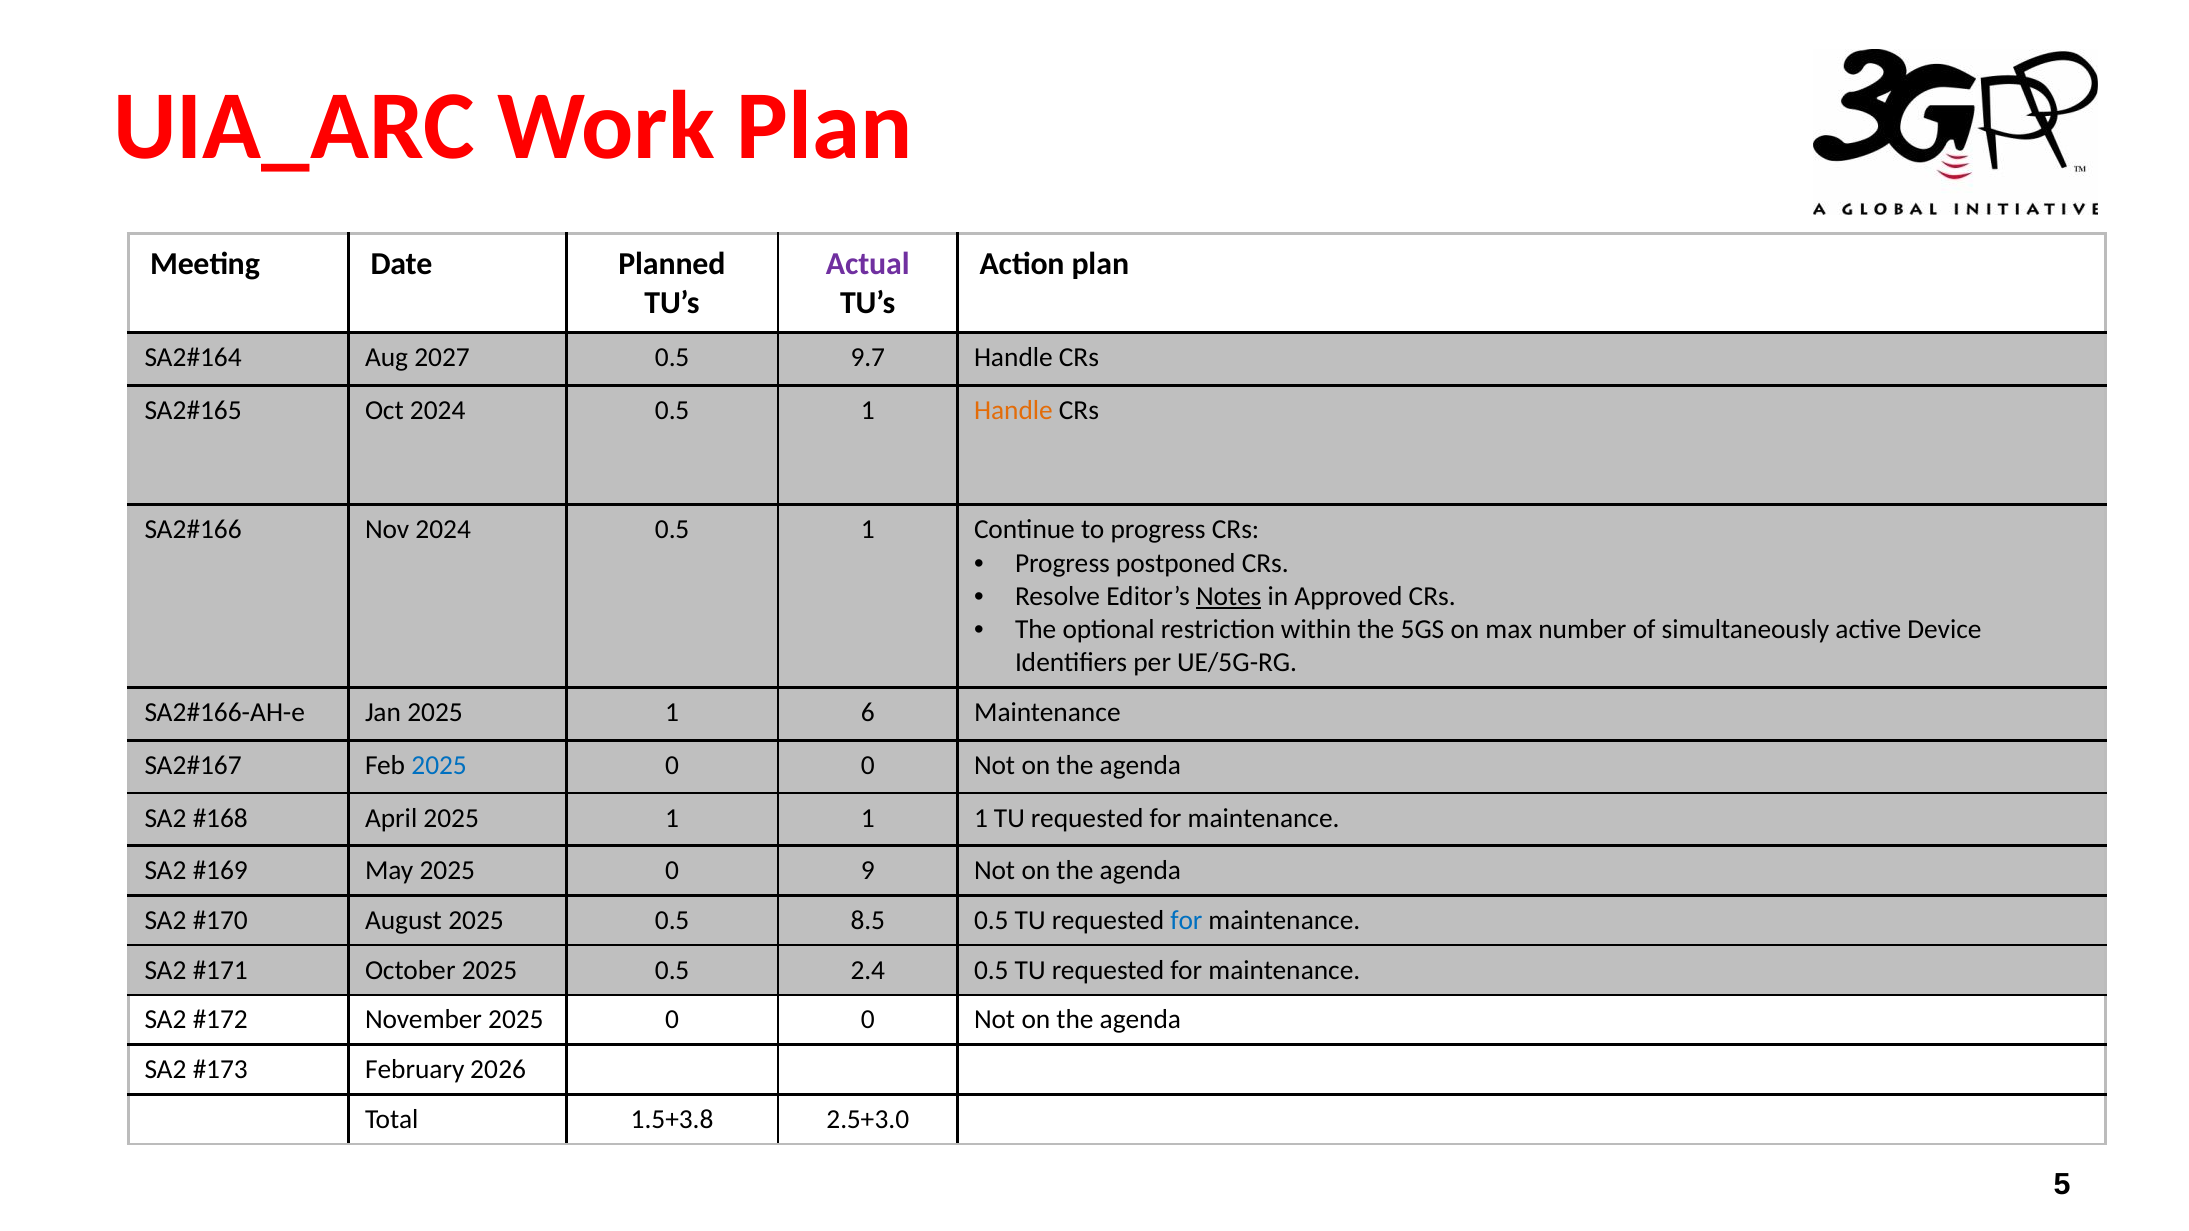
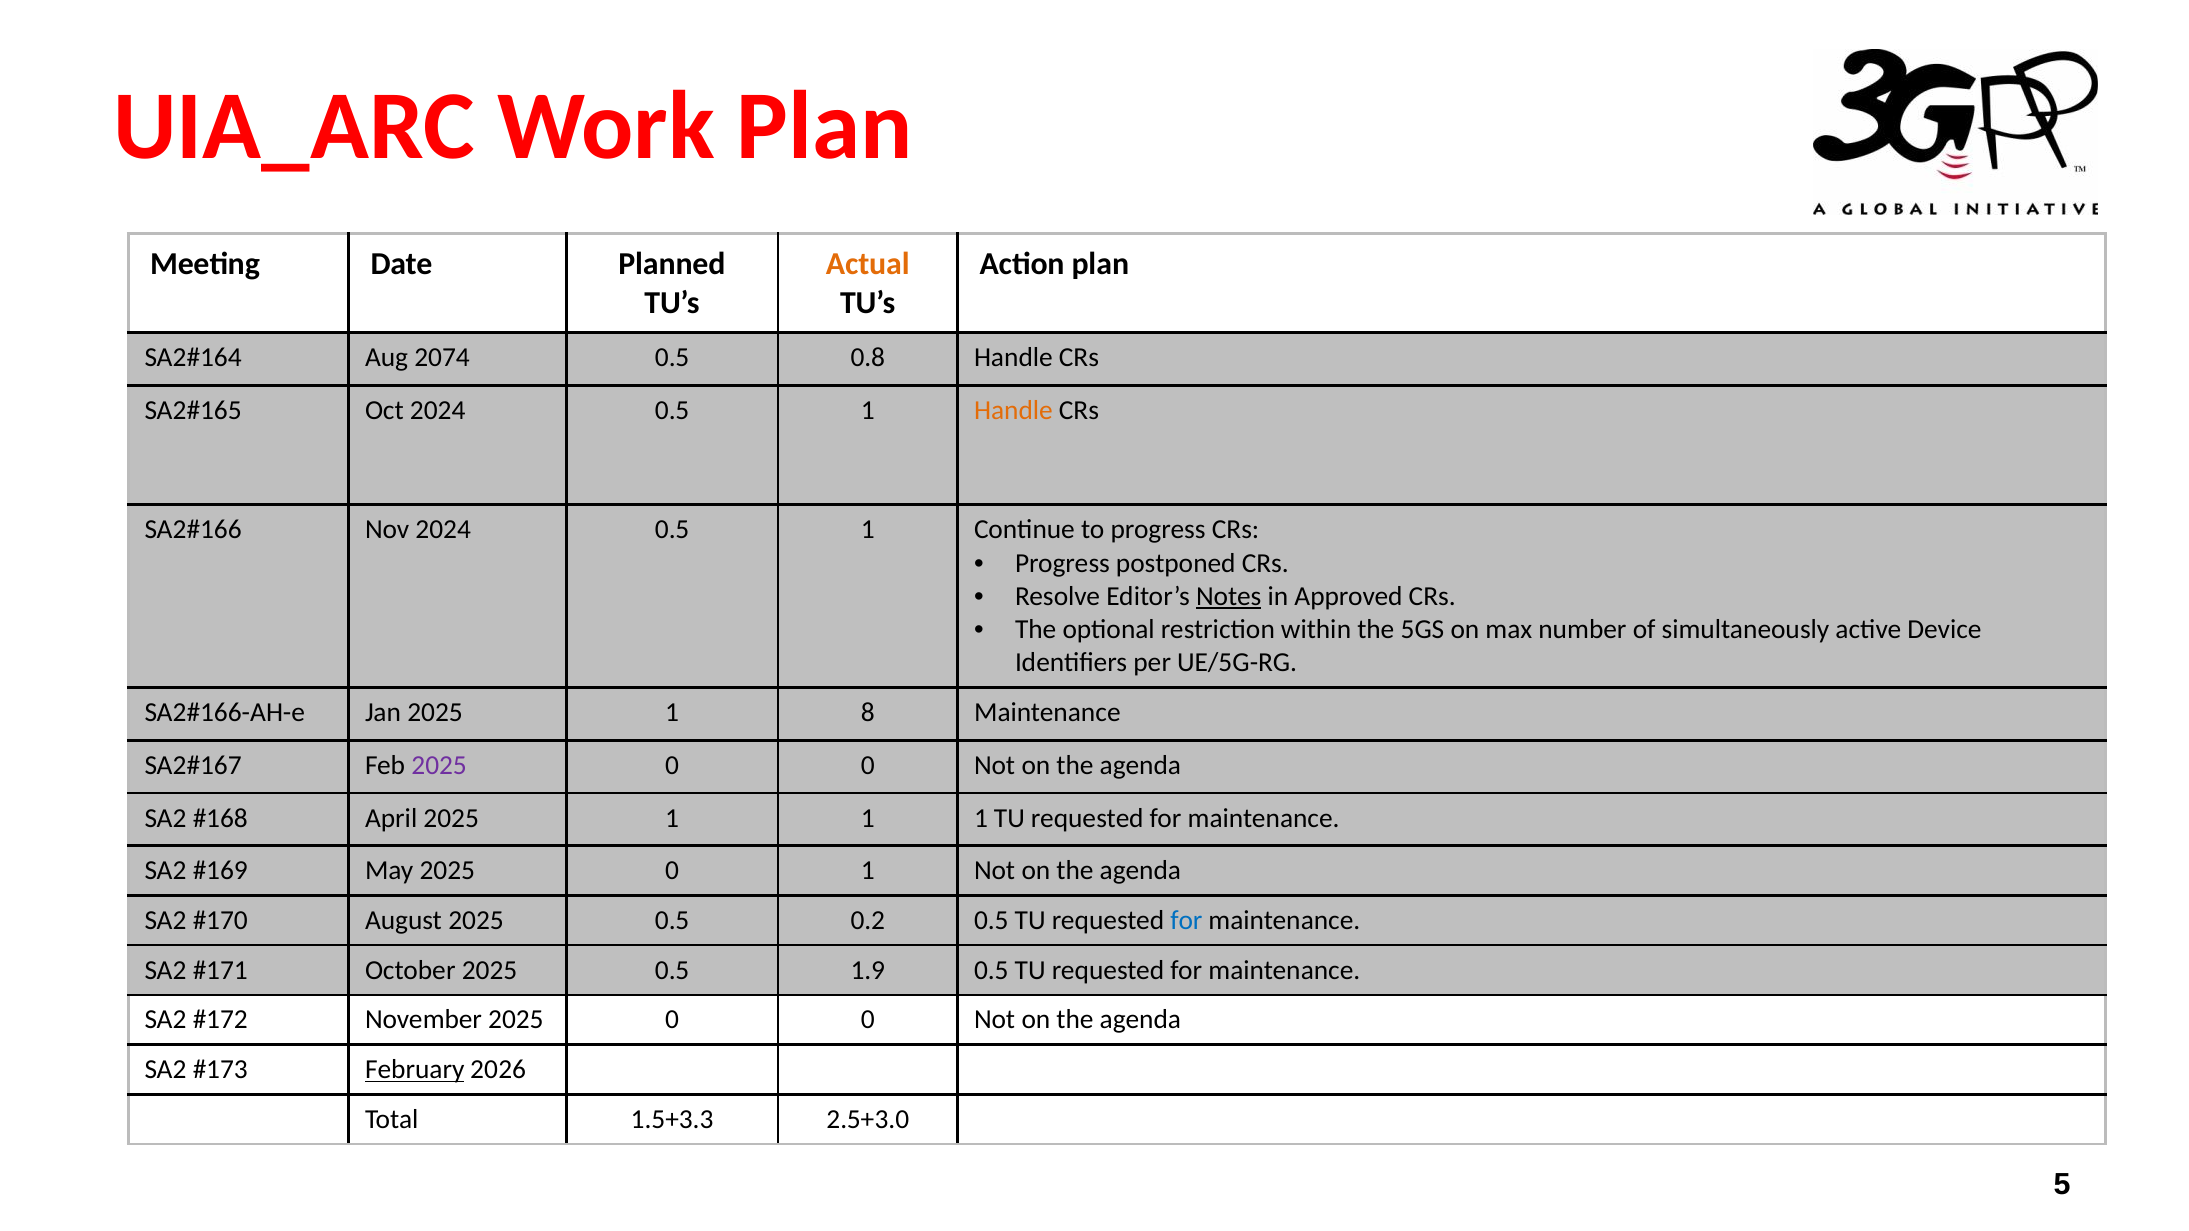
Actual colour: purple -> orange (868, 264)
2027: 2027 -> 2074 (442, 358)
9.7: 9.7 -> 0.8 (868, 358)
6: 6 -> 8 (868, 713)
2025 colour: blue -> purple (439, 766)
0 9: 9 -> 1 (868, 871)
8.5: 8.5 -> 0.2 (868, 921)
2.4: 2.4 -> 1.9 (868, 970)
February underline: none -> present (415, 1070)
1.5+3.8: 1.5+3.8 -> 1.5+3.3 (672, 1120)
